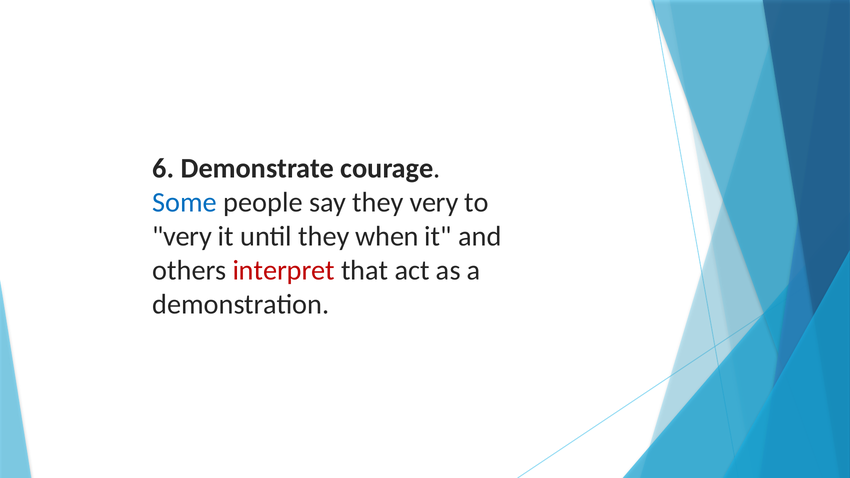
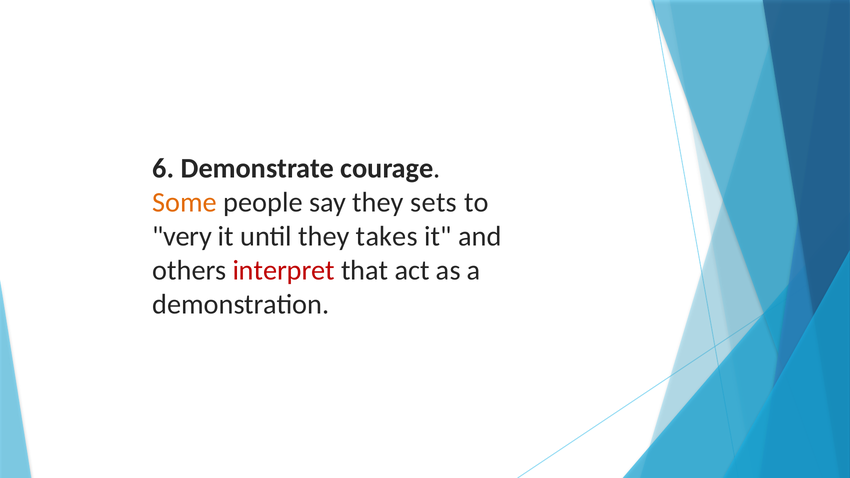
Some colour: blue -> orange (185, 203)
they very: very -> sets (434, 203)
when: when -> takes (387, 237)
